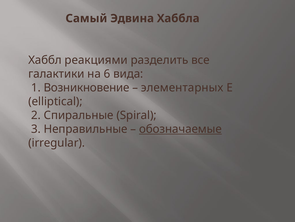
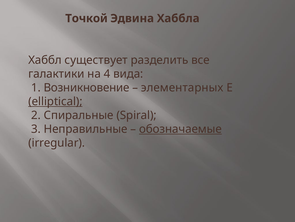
Самый: Самый -> Точкой (86, 18)
реакциями: реакциями -> существует (96, 60)
6: 6 -> 4 (107, 74)
elliptical underline: none -> present (55, 101)
